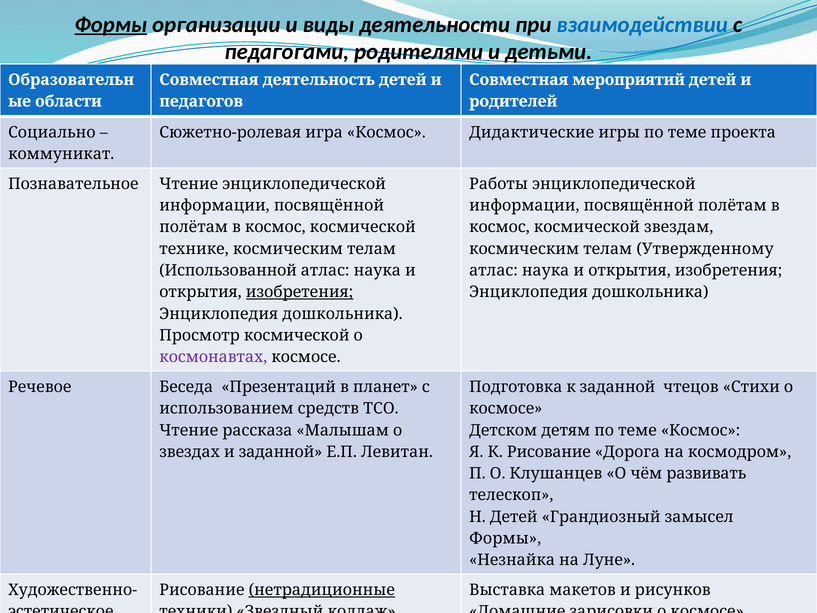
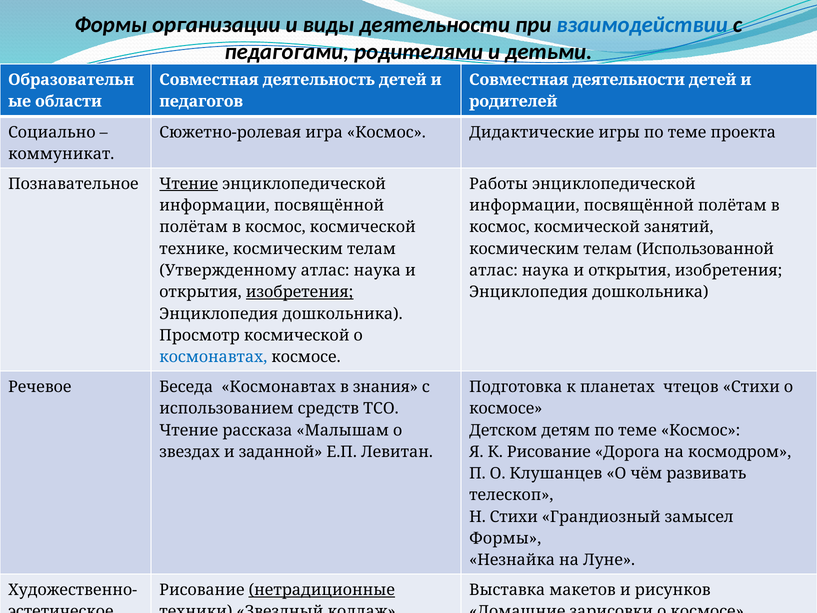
Формы underline: present -> none (111, 25)
Совместная мероприятий: мероприятий -> деятельности (629, 80)
Чтение underline: none -> present (189, 184)
космической звездам: звездам -> занятий (679, 227)
Утвержденному: Утвержденному -> Использованной (705, 249)
Использованной: Использованной -> Утвержденному (228, 270)
космонавтах colour: purple -> blue (213, 357)
Беседа Презентаций: Презентаций -> Космонавтах (279, 387)
в планет: планет -> знания (385, 387)
к заданной: заданной -> планетах (617, 387)
Н Детей: Детей -> Стихи (514, 517)
